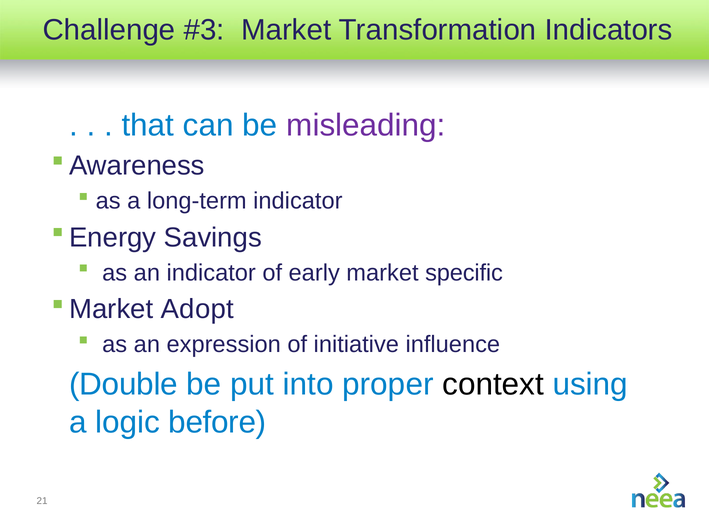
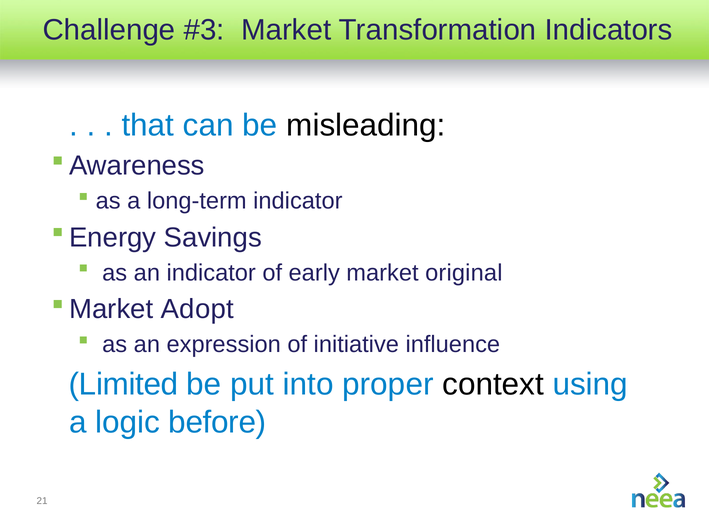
misleading colour: purple -> black (366, 125)
specific: specific -> original (464, 273)
Double: Double -> Limited (124, 384)
